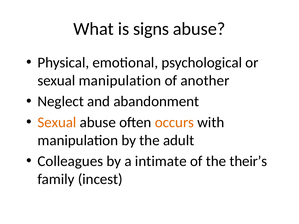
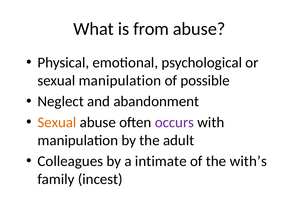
signs: signs -> from (151, 29)
another: another -> possible (205, 81)
occurs colour: orange -> purple (174, 123)
their’s: their’s -> with’s (248, 161)
